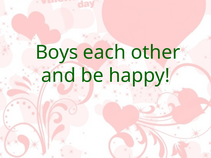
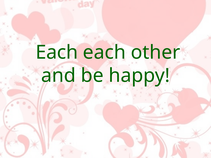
Boys: Boys -> Each (57, 52)
